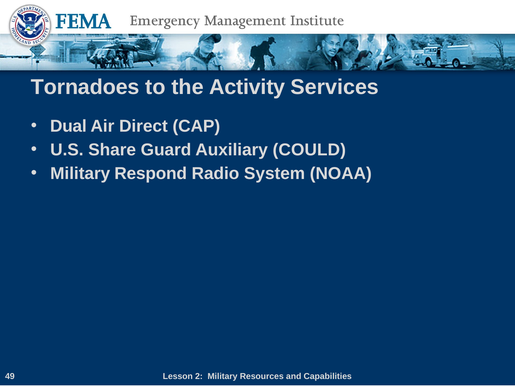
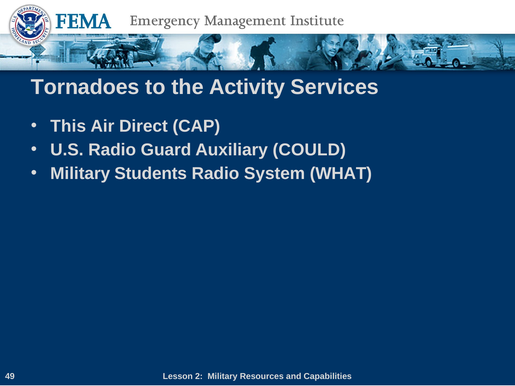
Dual: Dual -> This (68, 126)
U.S Share: Share -> Radio (112, 150)
Respond: Respond -> Students (151, 174)
NOAA: NOAA -> WHAT (341, 174)
